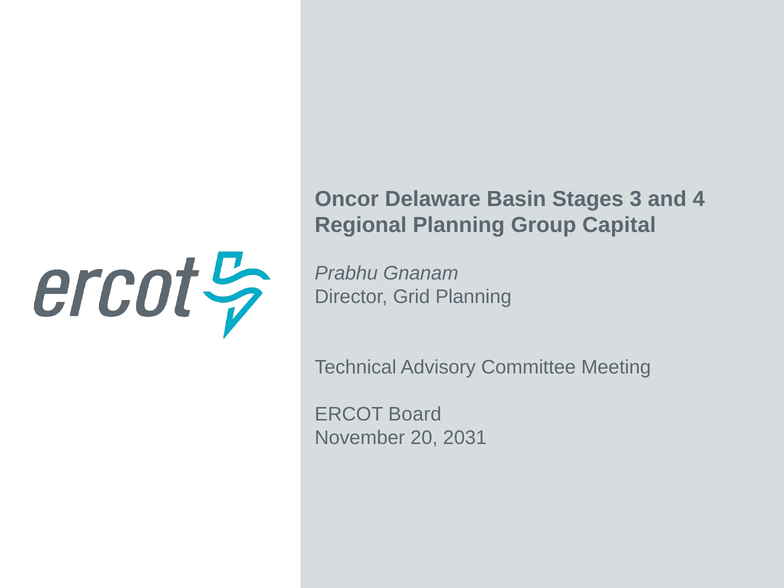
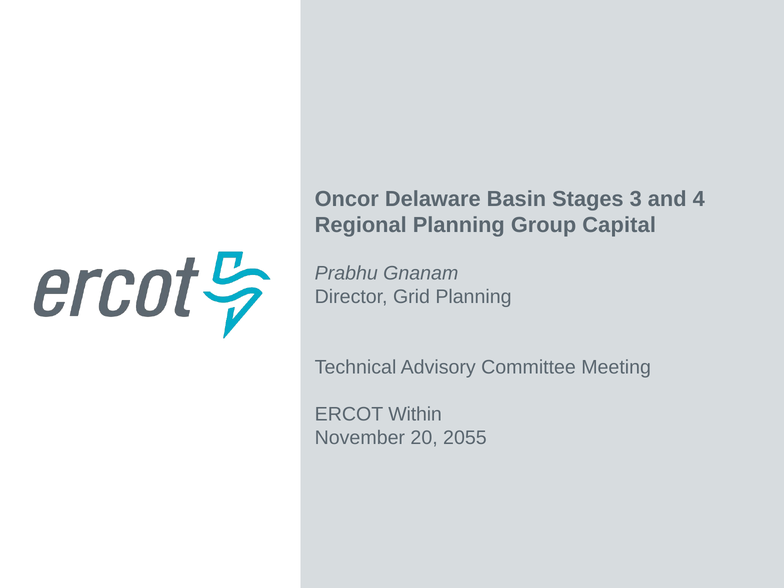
Board: Board -> Within (415, 414)
2031: 2031 -> 2055 (465, 438)
